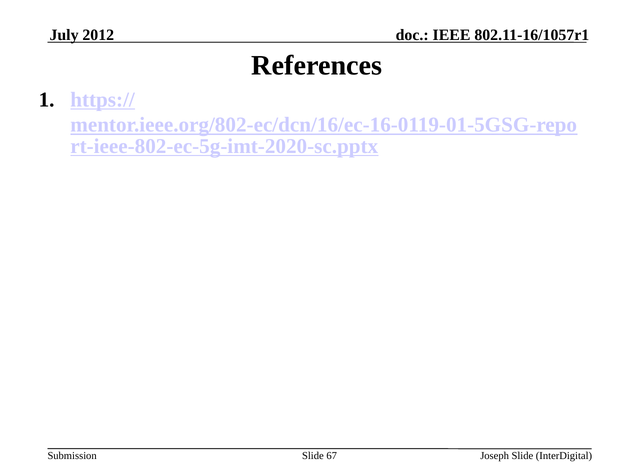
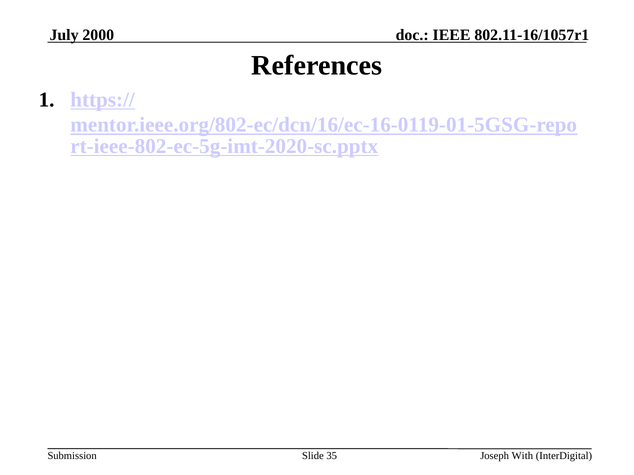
2012: 2012 -> 2000 (98, 35)
67: 67 -> 35 (332, 456)
Joseph Slide: Slide -> With (522, 456)
